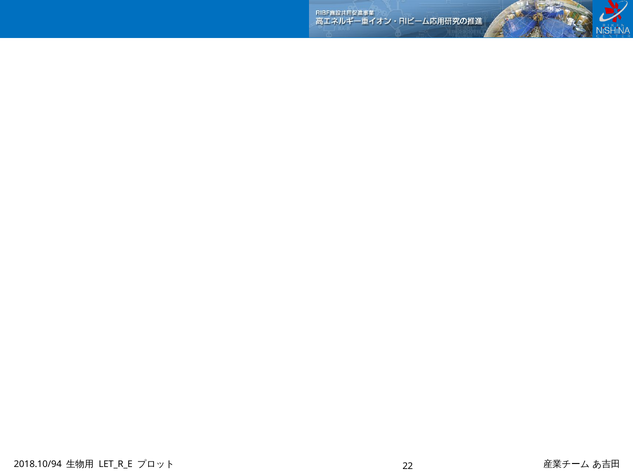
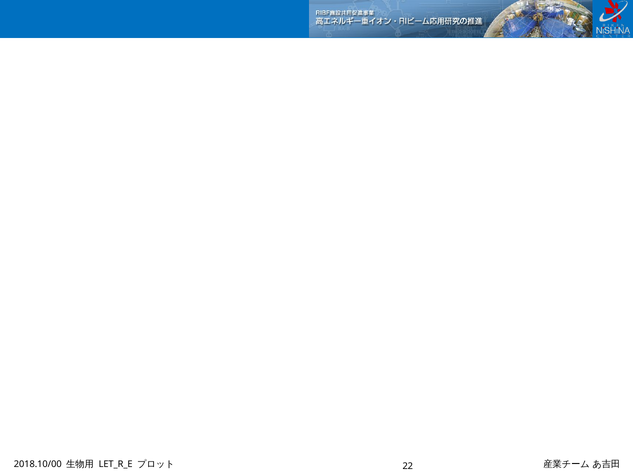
2018.10/94: 2018.10/94 -> 2018.10/00 (38, 464)
